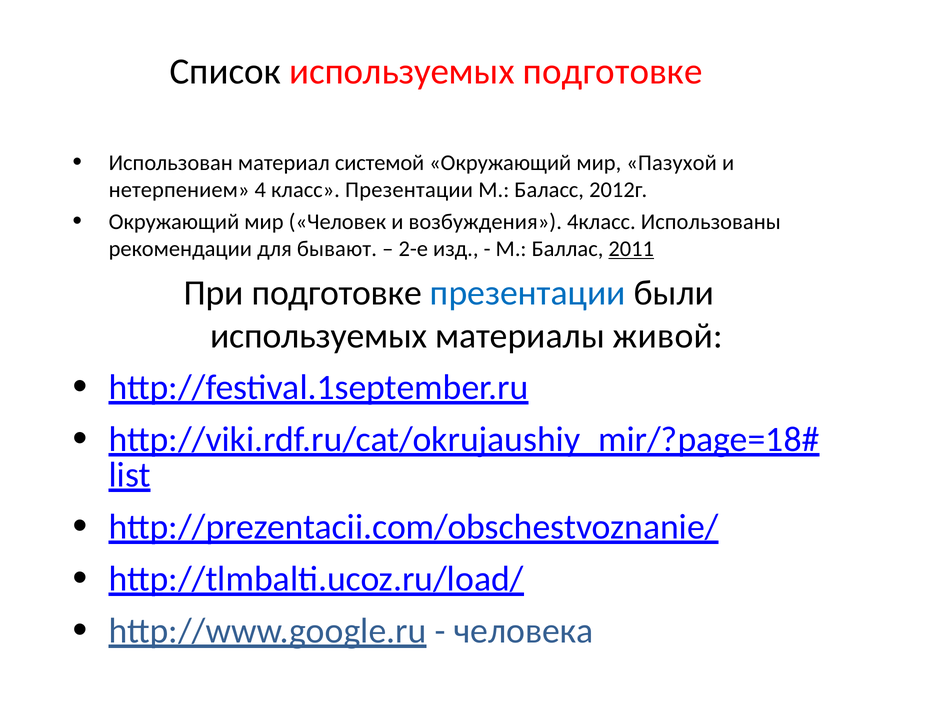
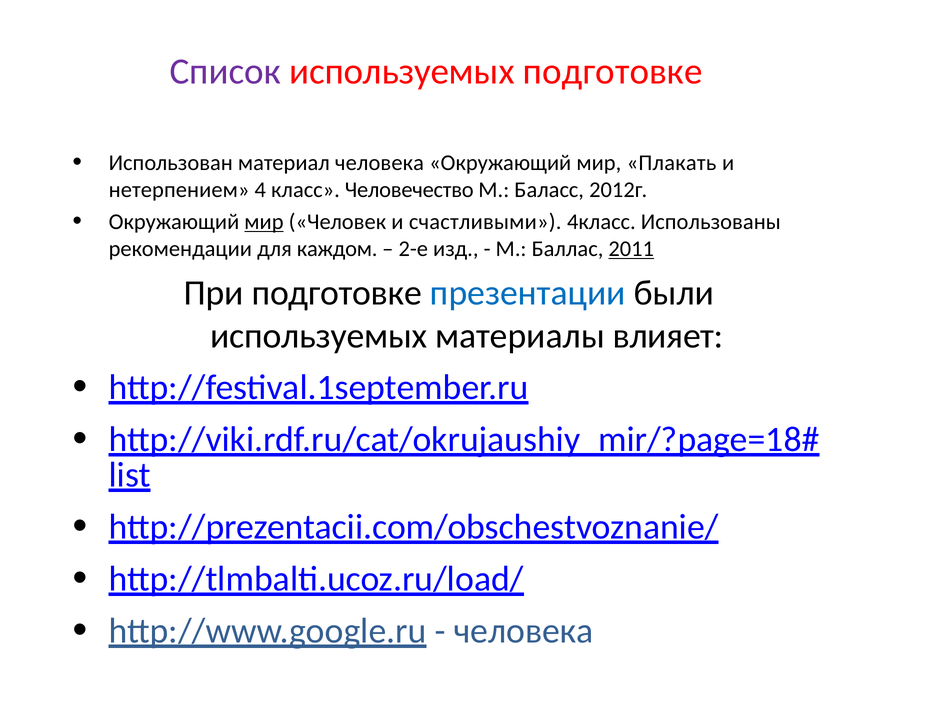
Список colour: black -> purple (225, 72)
материал системой: системой -> человека (379, 163)
Пазухой: Пазухой -> Плакать (672, 163)
класс Презентации: Презентации -> Человечество (409, 190)
мир underline: none -> present (264, 222)
возбуждения: возбуждения -> счастливыми (485, 222)
бывают: бывают -> каждом (337, 249)
живой: живой -> влияет (668, 336)
